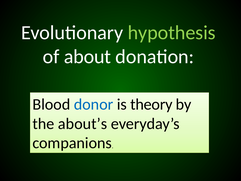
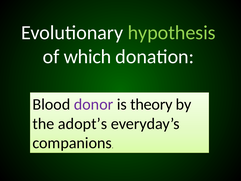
about: about -> which (87, 57)
donor colour: blue -> purple (94, 104)
about’s: about’s -> adopt’s (83, 124)
